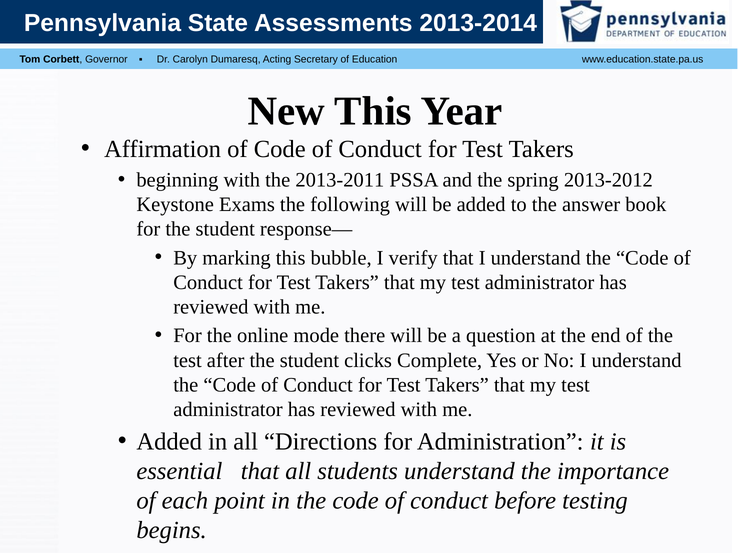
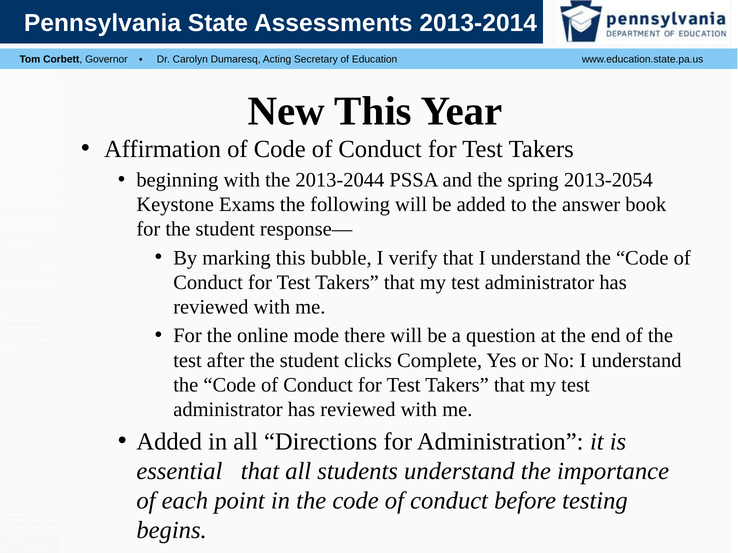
2013-2011: 2013-2011 -> 2013-2044 (340, 180)
2013-2012: 2013-2012 -> 2013-2054 (608, 180)
